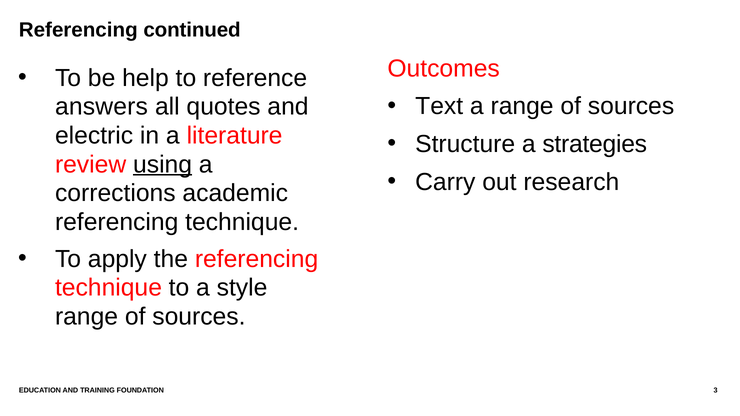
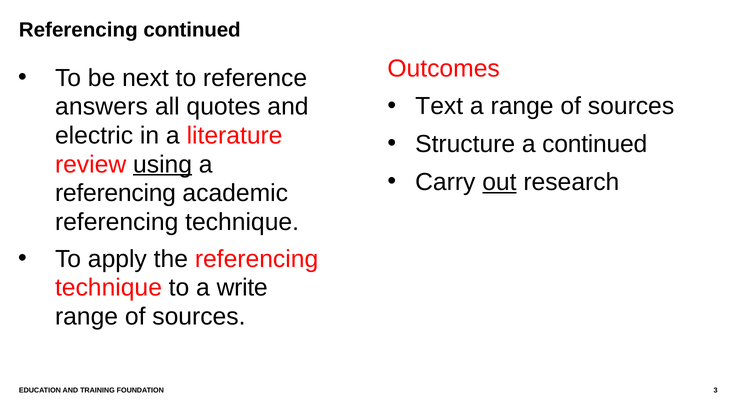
help: help -> next (145, 78)
a strategies: strategies -> continued (595, 144)
out underline: none -> present (499, 182)
corrections: corrections -> referencing (115, 193)
style: style -> write (242, 288)
